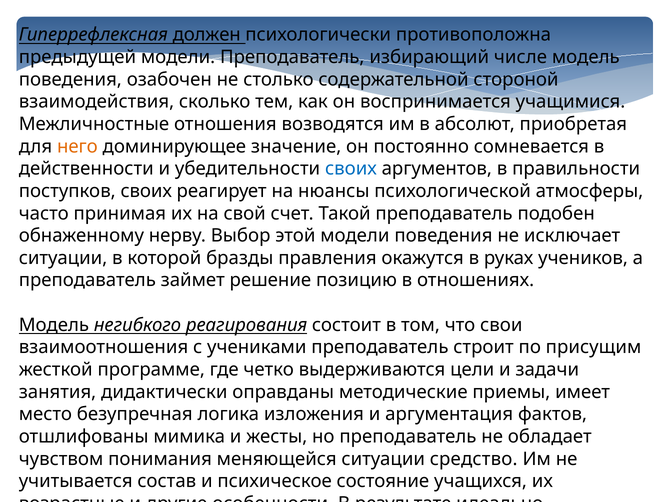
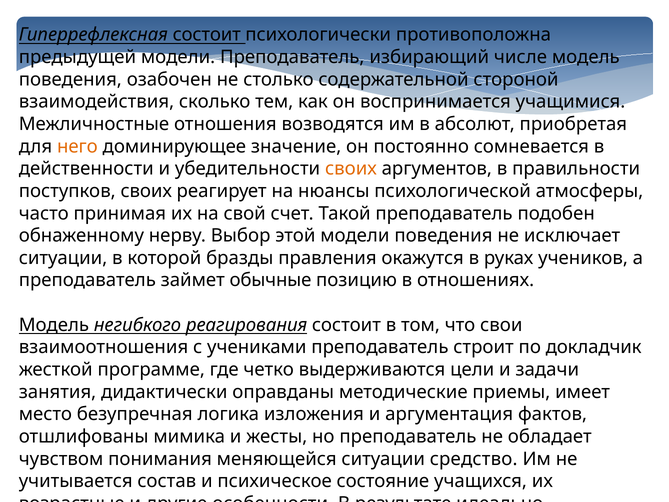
Гиперрефлексная должен: должен -> состоит (207, 35)
своих colour: blue -> orange (351, 169)
решение: решение -> обычные (270, 280)
присущим: присущим -> докладчик (594, 347)
